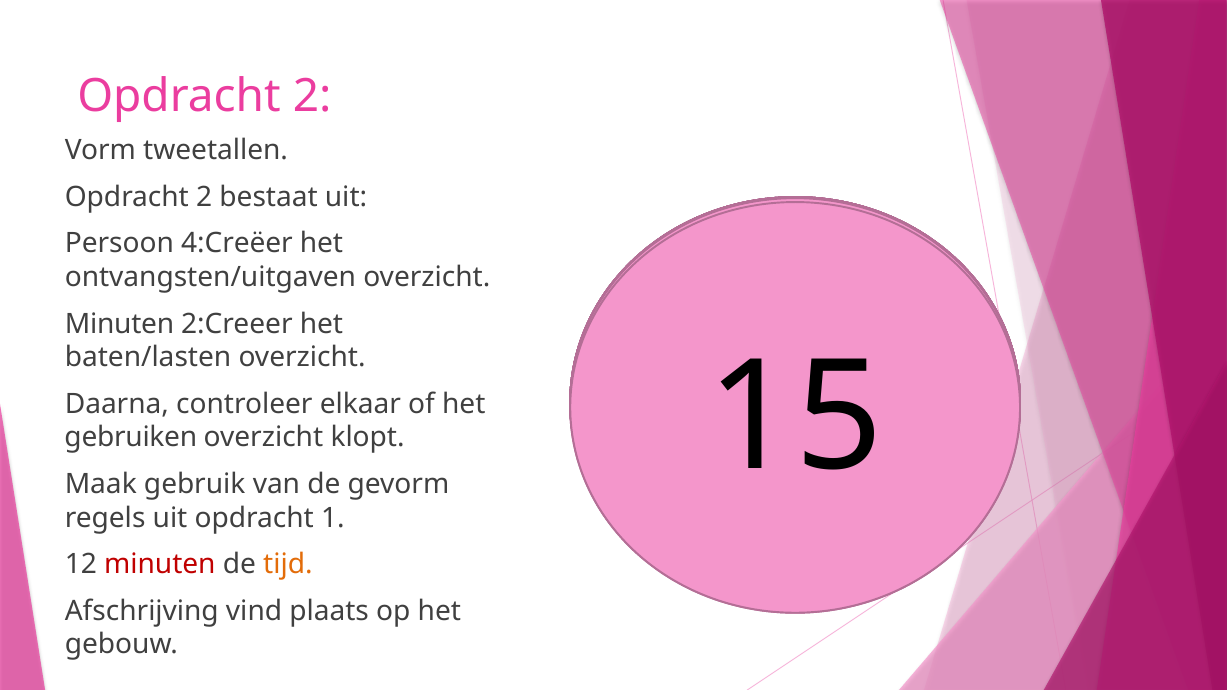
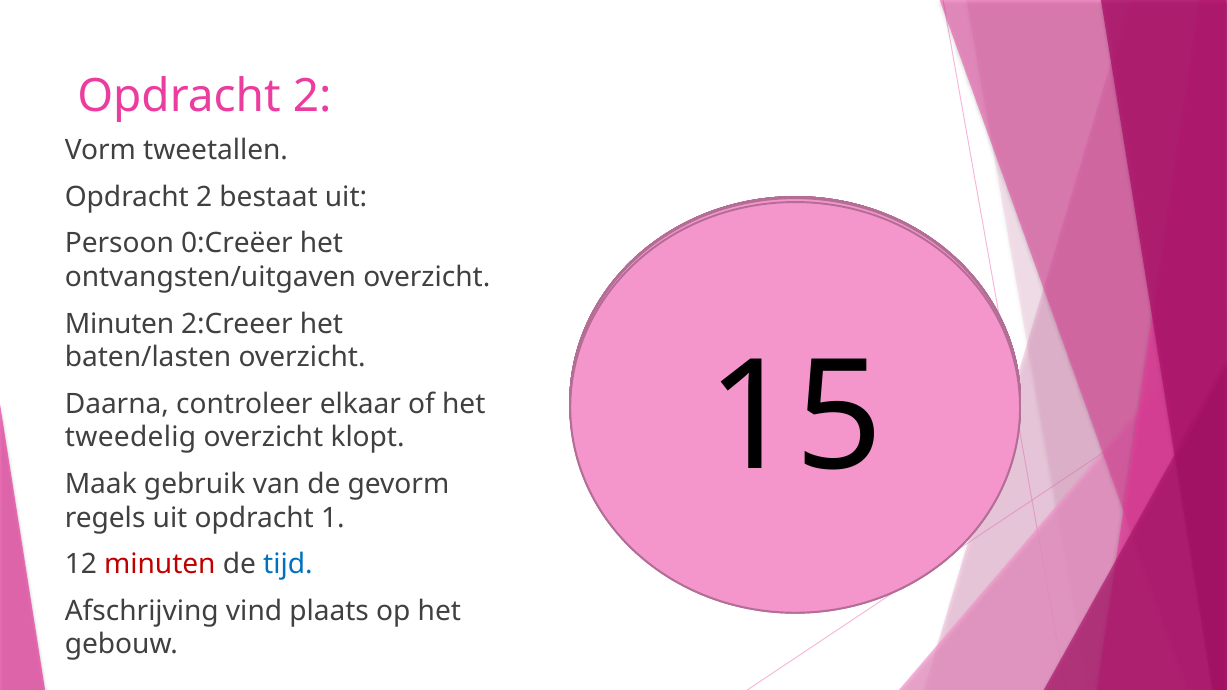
4:Creëer: 4:Creëer -> 0:Creëer (237, 244)
gebruiken: gebruiken -> tweedelig (131, 438)
tijd colour: orange -> blue (288, 565)
